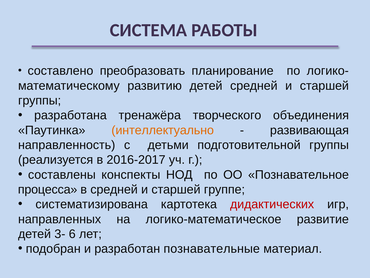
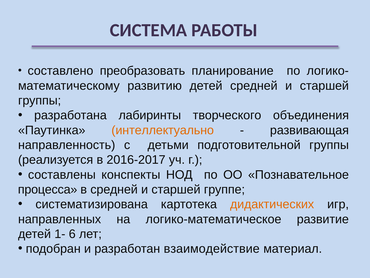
тренажёра: тренажёра -> лабиринты (150, 115)
дидактических colour: red -> orange (272, 204)
3-: 3- -> 1- (60, 234)
познавательные: познавательные -> взаимодействие (212, 248)
